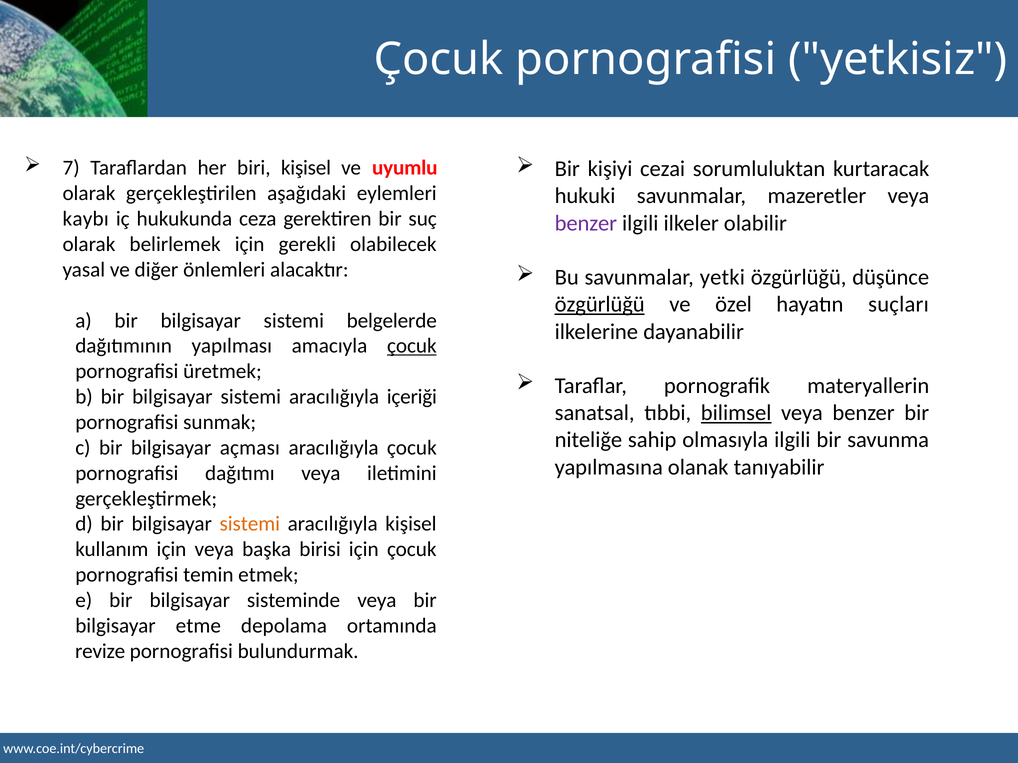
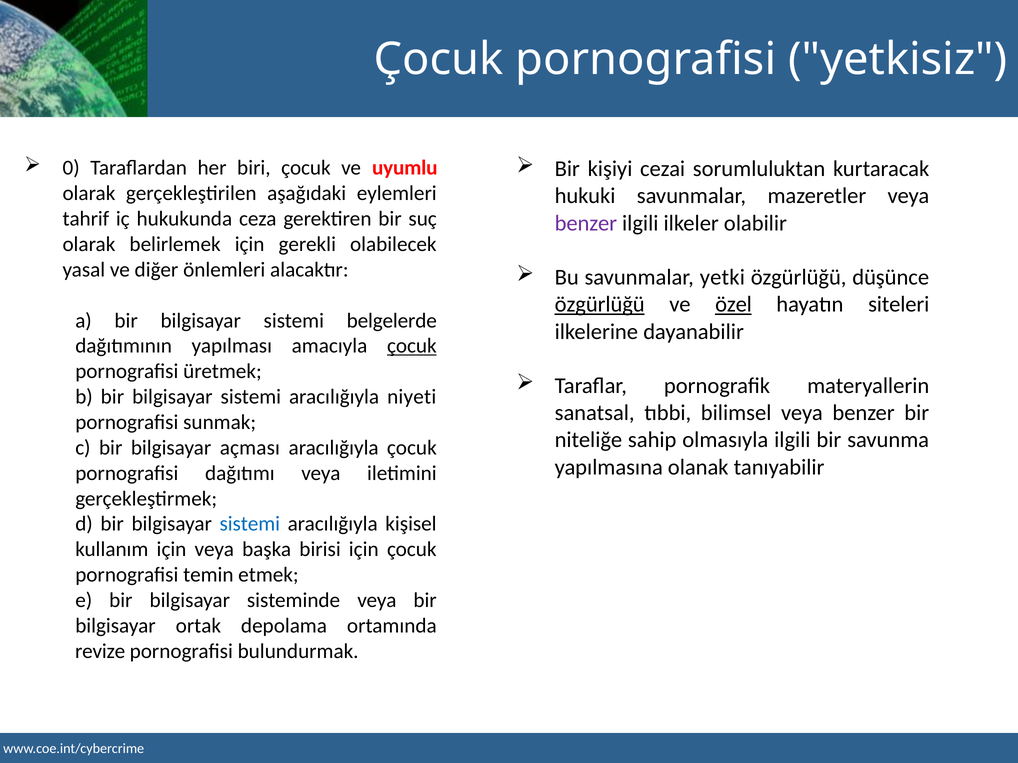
7: 7 -> 0 (71, 168)
biri kişisel: kişisel -> çocuk (306, 168)
kaybı: kaybı -> tahrif (86, 219)
özel underline: none -> present (734, 305)
suçları: suçları -> siteleri (899, 305)
içeriği: içeriği -> niyeti (412, 397)
bilimsel underline: present -> none (736, 413)
sistemi colour: orange -> blue (250, 524)
etme: etme -> ortak (198, 626)
